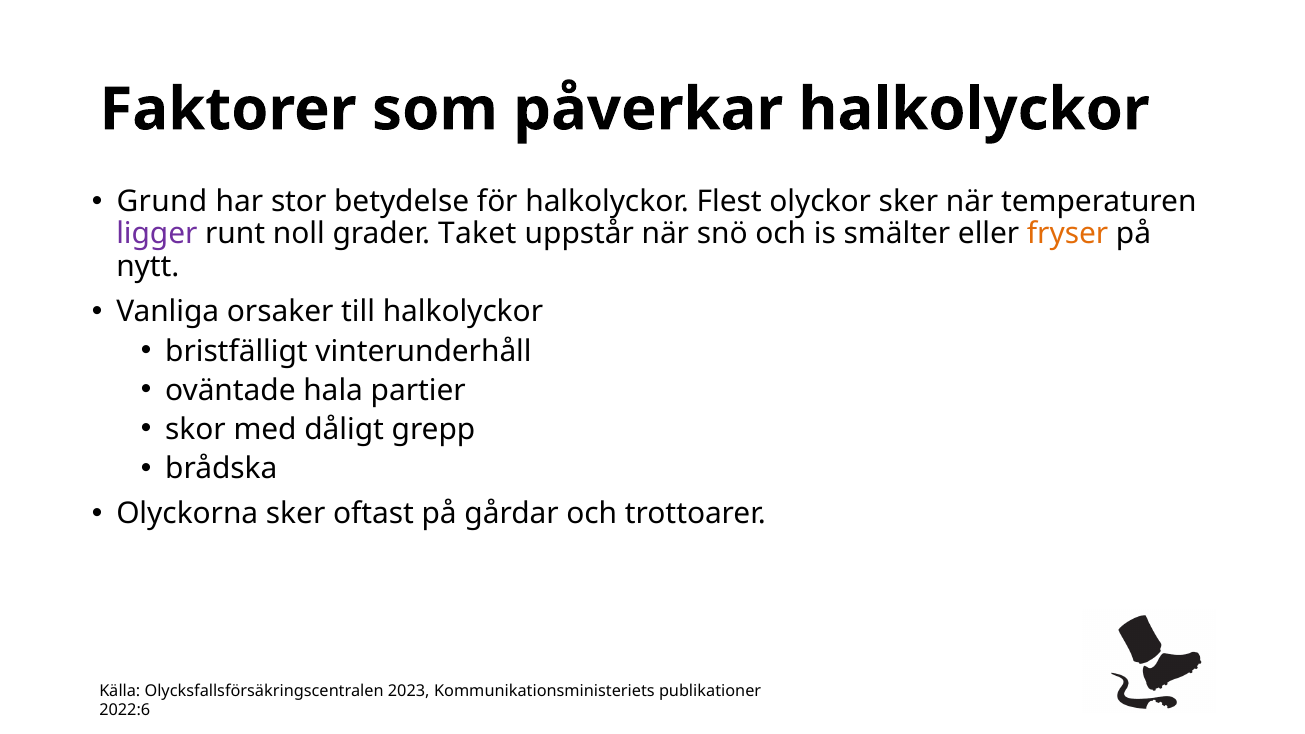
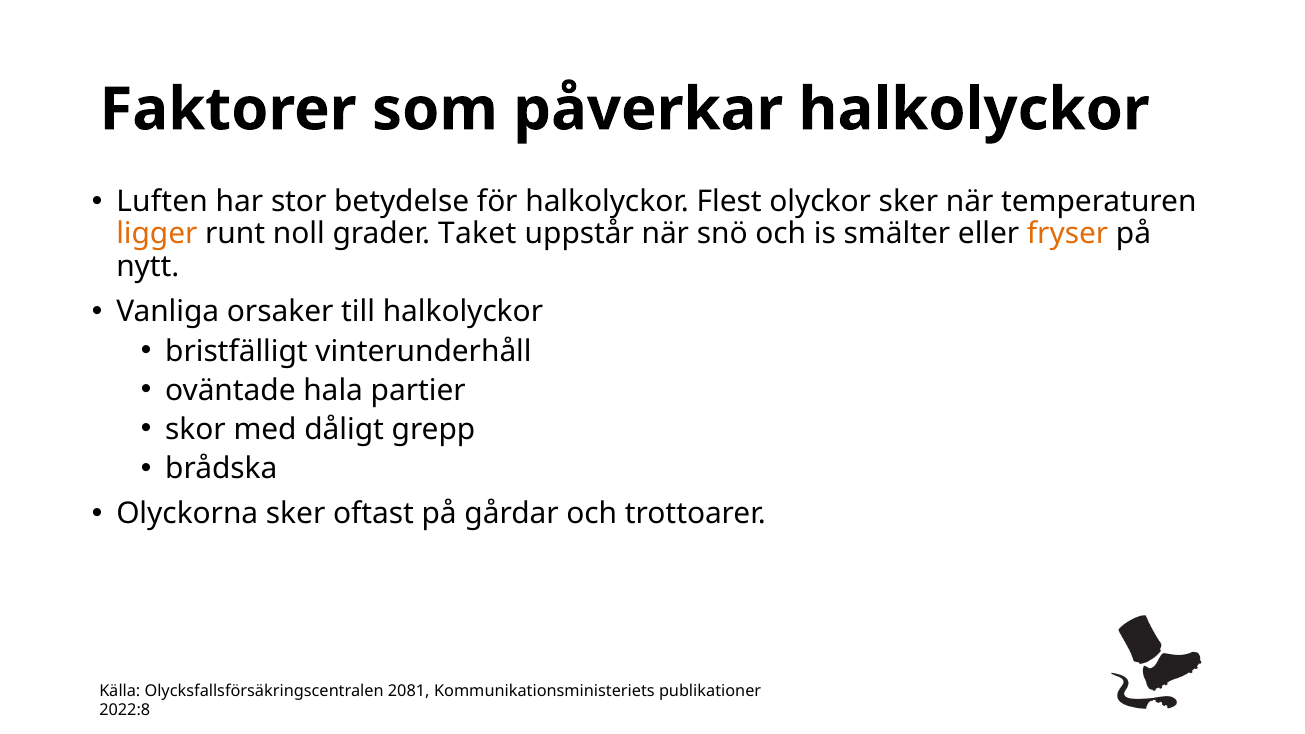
Grund: Grund -> Luften (162, 202)
ligger colour: purple -> orange (157, 234)
2023: 2023 -> 2081 (409, 691)
2022:6: 2022:6 -> 2022:8 (125, 710)
